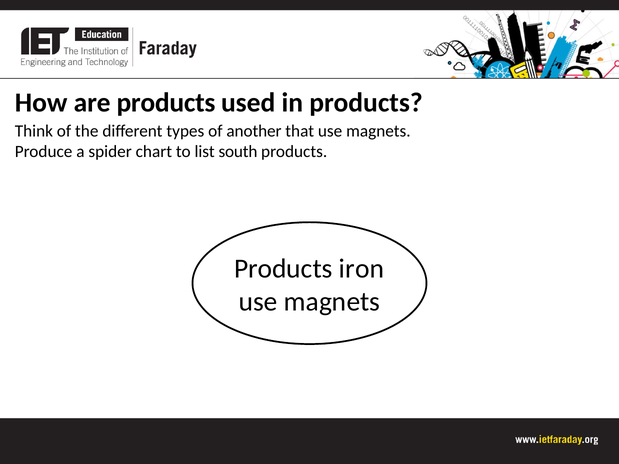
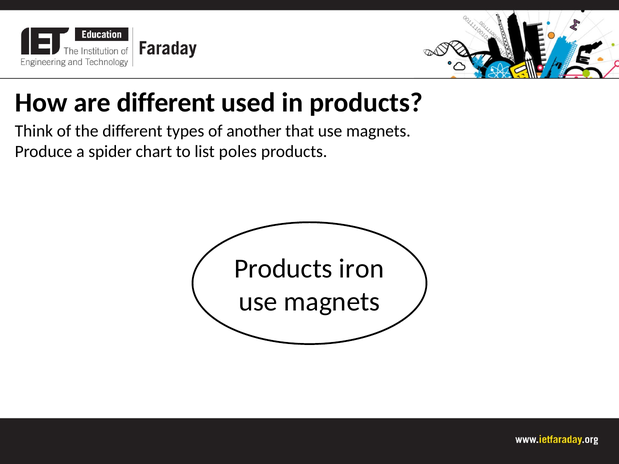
are products: products -> different (166, 102)
south: south -> poles (238, 152)
